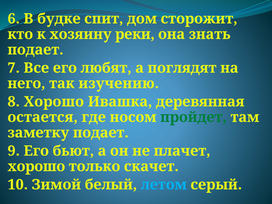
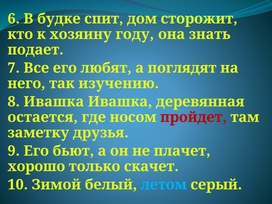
реки: реки -> году (135, 34)
8 Хорошо: Хорошо -> Ивашка (54, 102)
пройдет colour: green -> red (194, 117)
заметку подает: подает -> друзья (101, 133)
